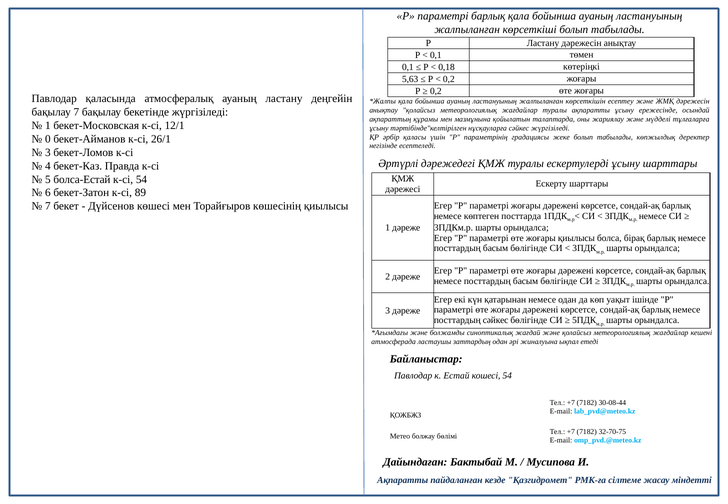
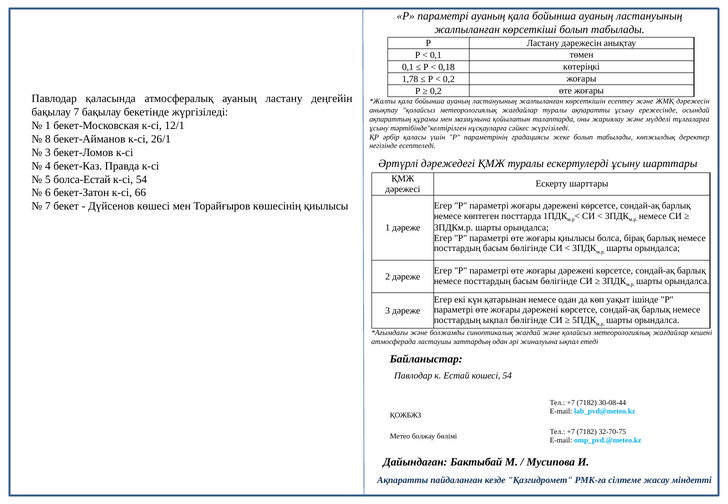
параметрі барлық: барлық -> ауаның (488, 16)
5,63: 5,63 -> 1,78 (410, 79)
0: 0 -> 8 (48, 139)
89: 89 -> 66 (140, 193)
посттардың сәйкес: сәйкес -> ықпал (495, 320)
